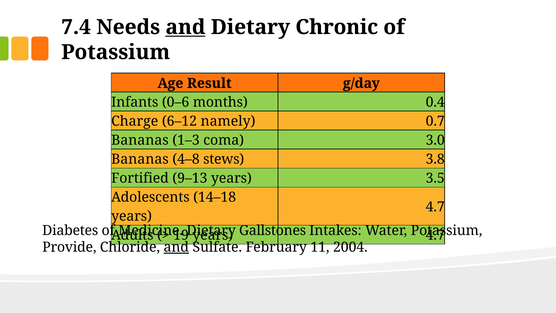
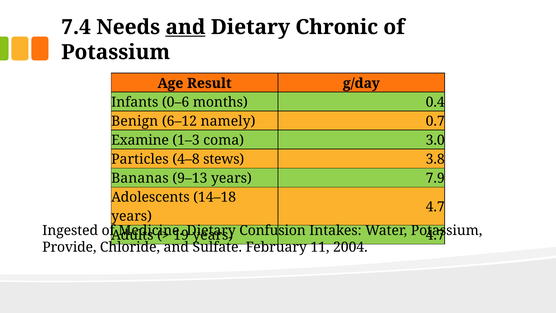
Charge: Charge -> Benign (135, 121)
Bananas: Bananas -> Examine (140, 140)
Bananas: Bananas -> Particles (140, 159)
Fortified: Fortified -> Bananas (140, 178)
3.5: 3.5 -> 7.9 (435, 178)
Diabetes: Diabetes -> Ingested (70, 230)
Gallstones: Gallstones -> Confusion (273, 230)
and underline: present -> none (176, 247)
